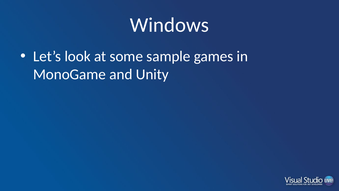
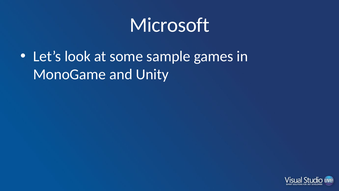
Windows: Windows -> Microsoft (170, 25)
